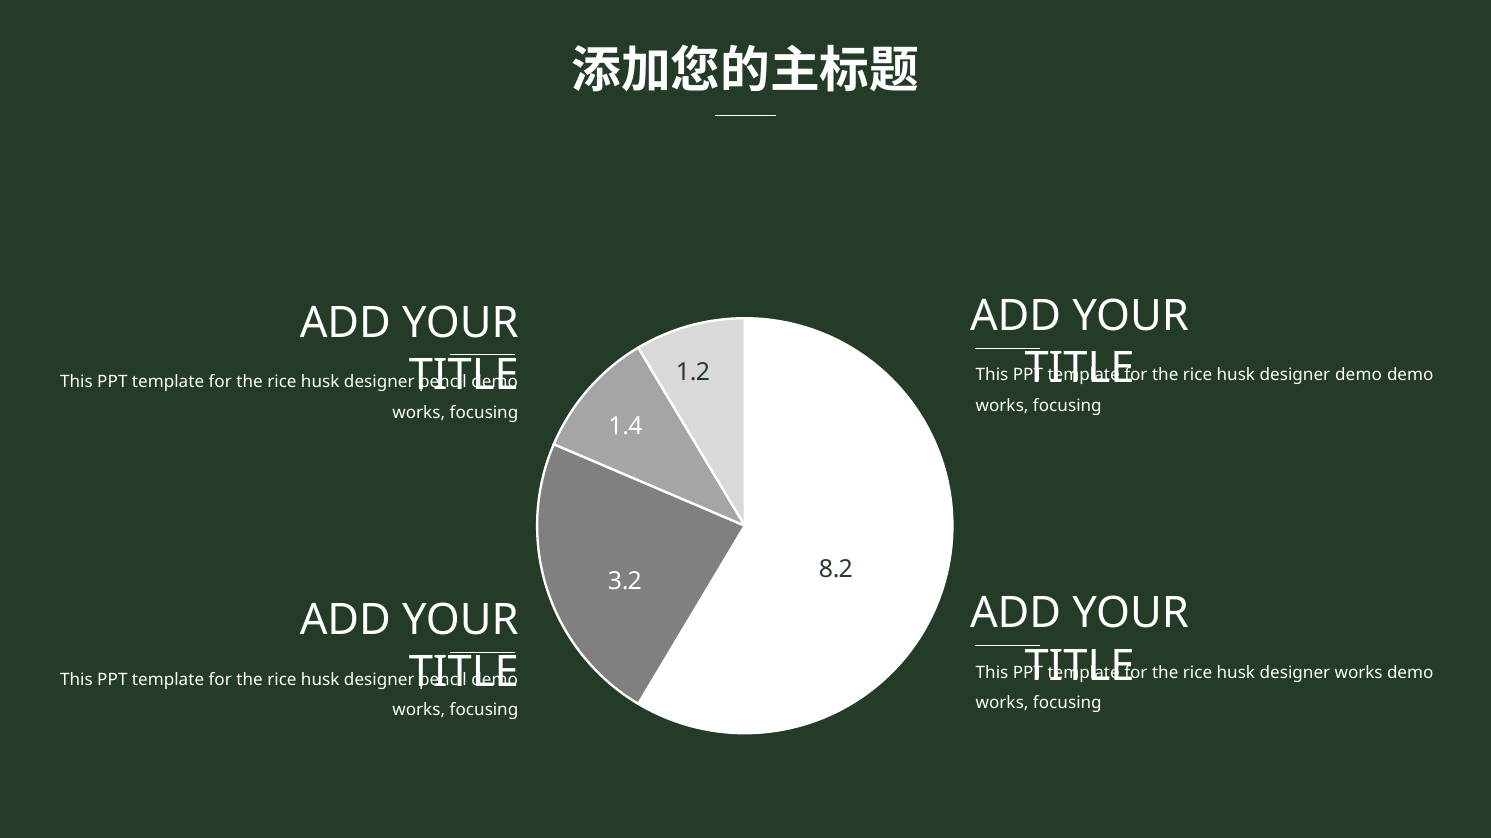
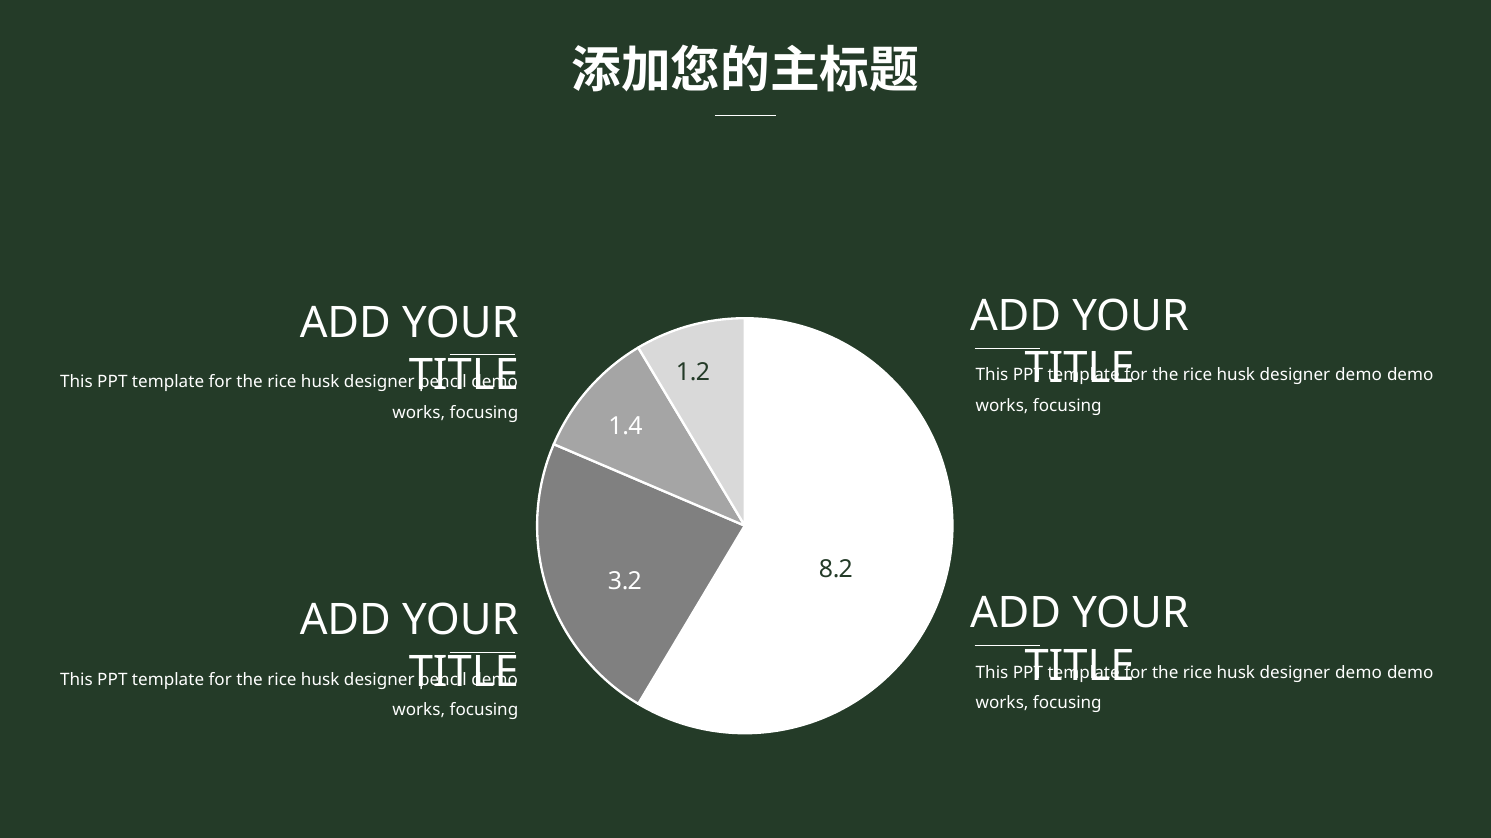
works: works -> demo (1359, 673)
